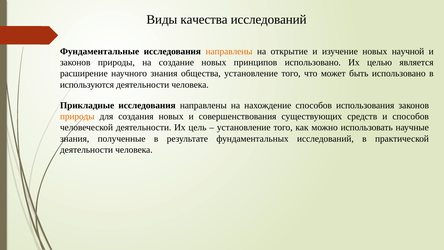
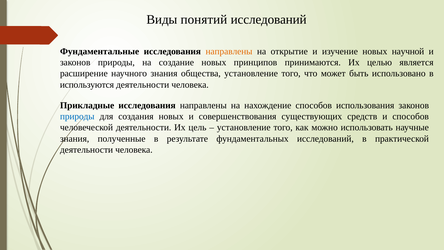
качества: качества -> понятий (204, 19)
принципов использовано: использовано -> принимаются (313, 62)
природы colour: orange -> blue (77, 116)
